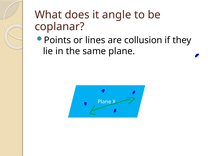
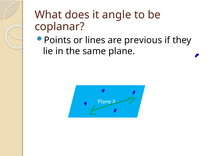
collusion: collusion -> previous (143, 40)
